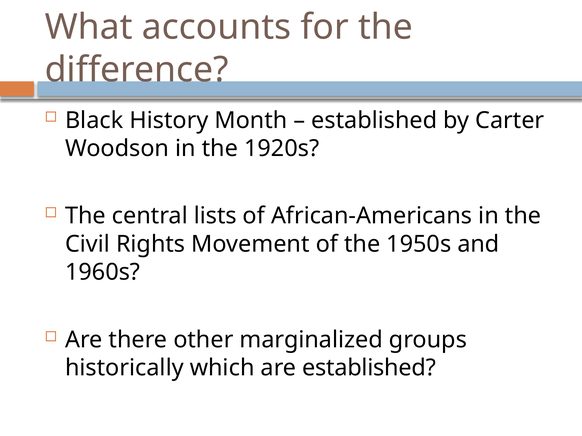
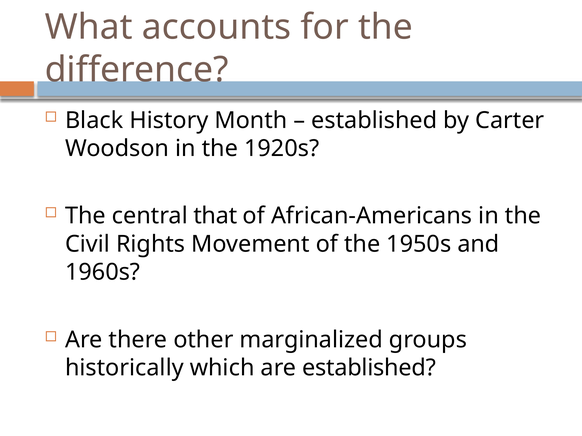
lists: lists -> that (215, 216)
